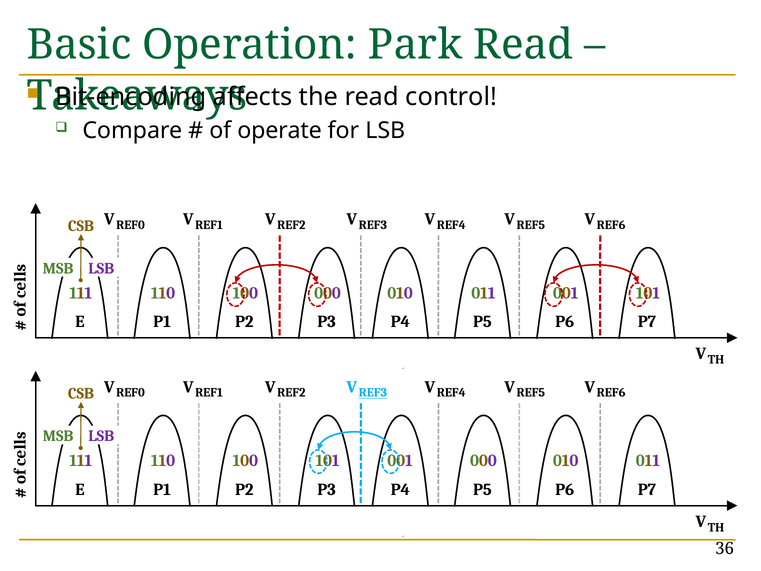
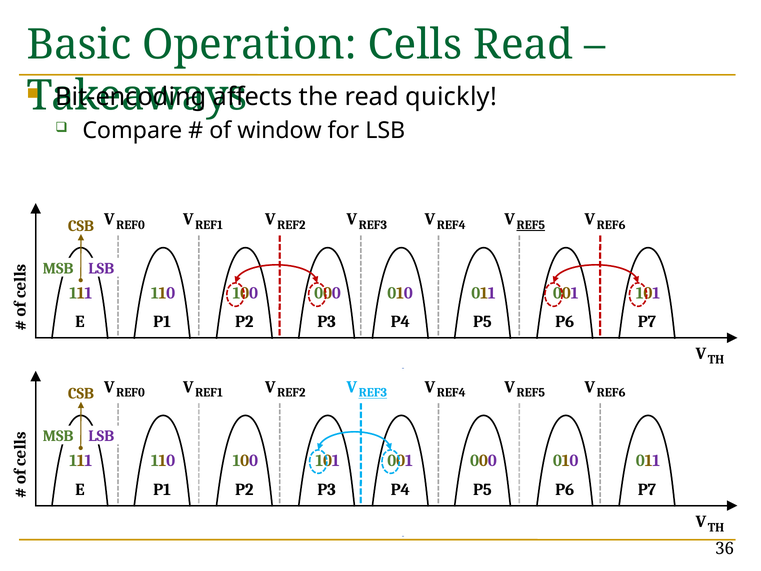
Park: Park -> Cells (415, 45)
control: control -> quickly (451, 97)
operate: operate -> window (280, 131)
REF5 underline: none -> present (531, 225)
